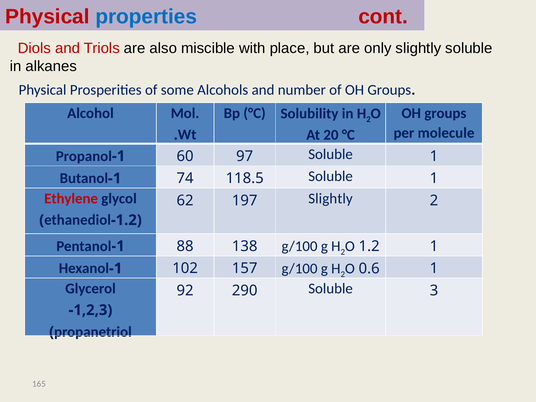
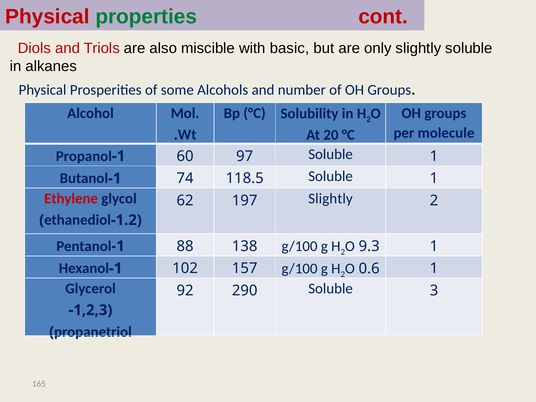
properties colour: blue -> green (146, 17)
place: place -> basic (290, 48)
138 1.2: 1.2 -> 9.3 (369, 246)
